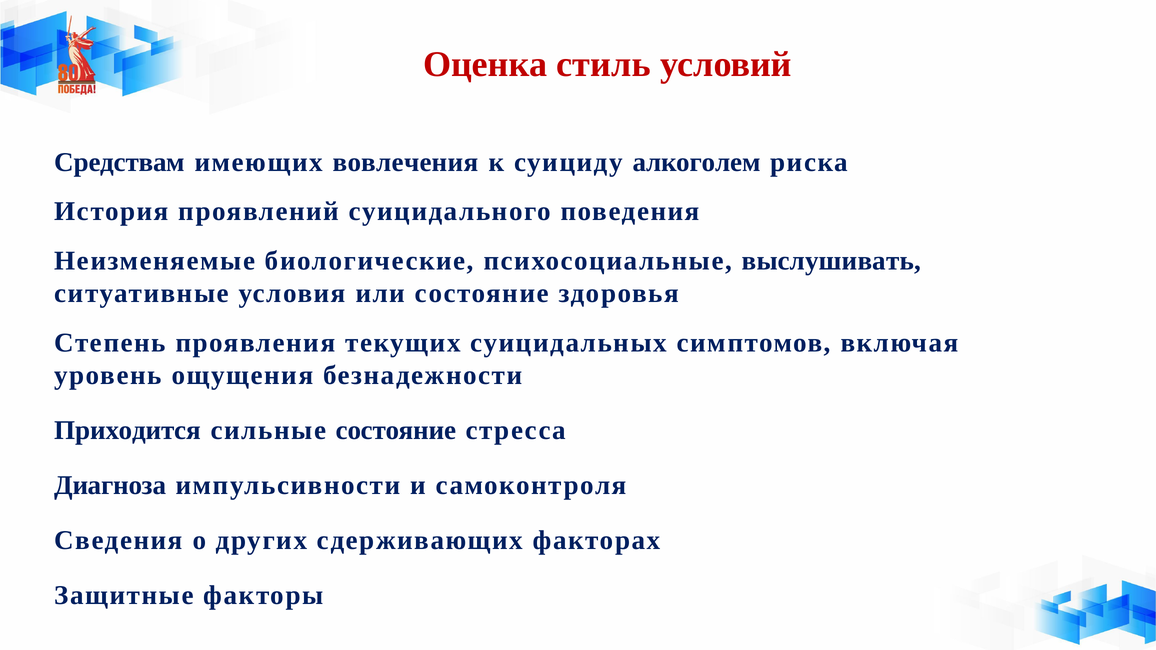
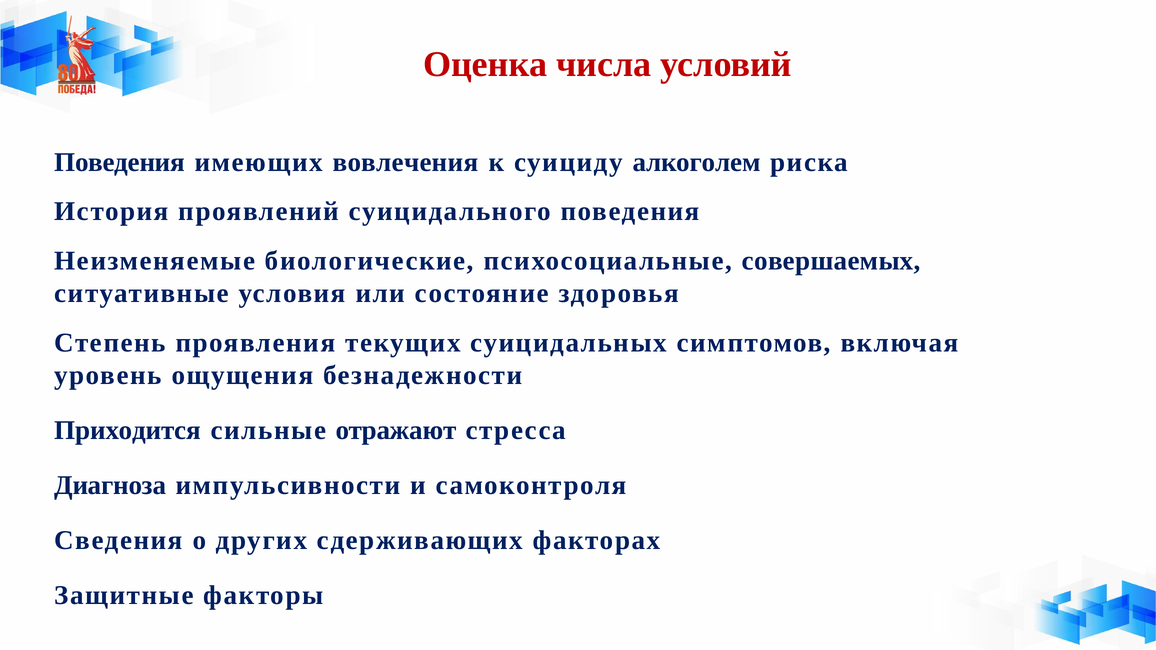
стиль: стиль -> числа (604, 64)
Средствам: Средствам -> Поведения (120, 162)
выслушивать: выслушивать -> совершаемых (831, 261)
сильные состояние: состояние -> отражают (396, 431)
